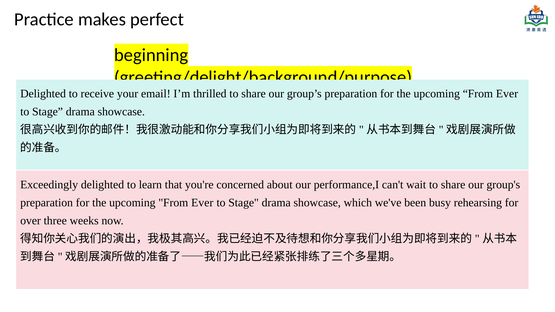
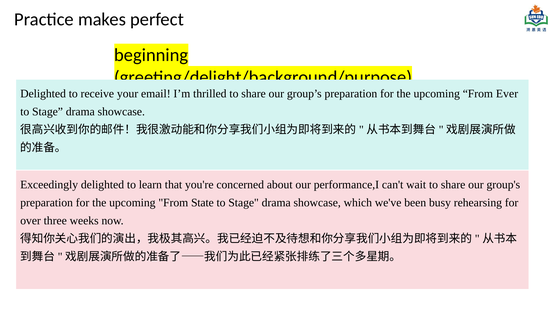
Ever: Ever -> State (202, 203)
